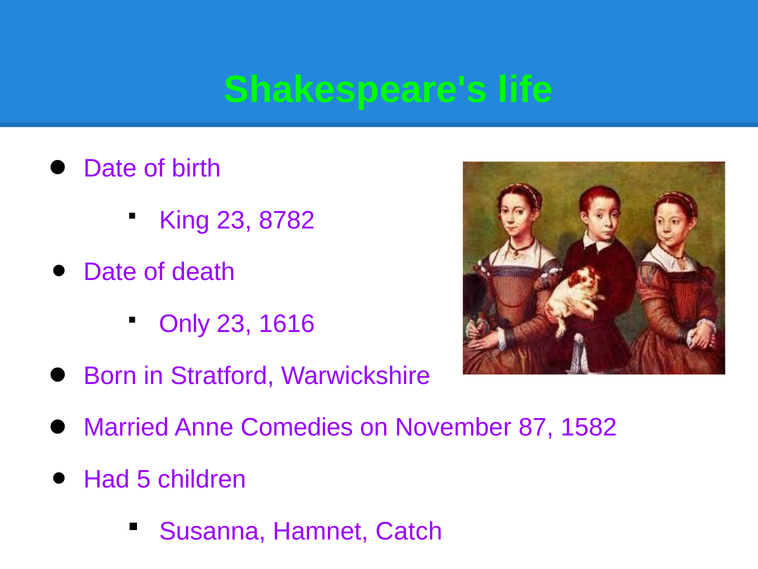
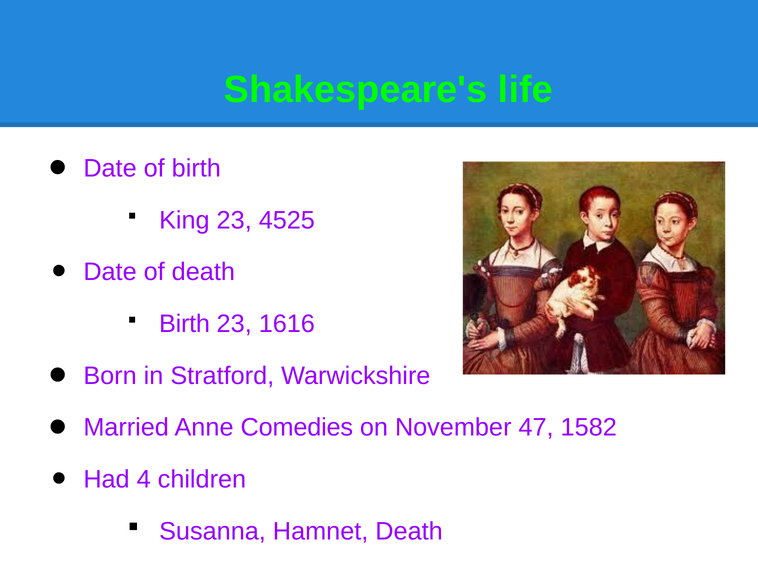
8782: 8782 -> 4525 (287, 220)
Only: Only -> Birth (185, 324)
87: 87 -> 47 (536, 427)
5: 5 -> 4 (144, 479)
Hamnet Catch: Catch -> Death (409, 531)
